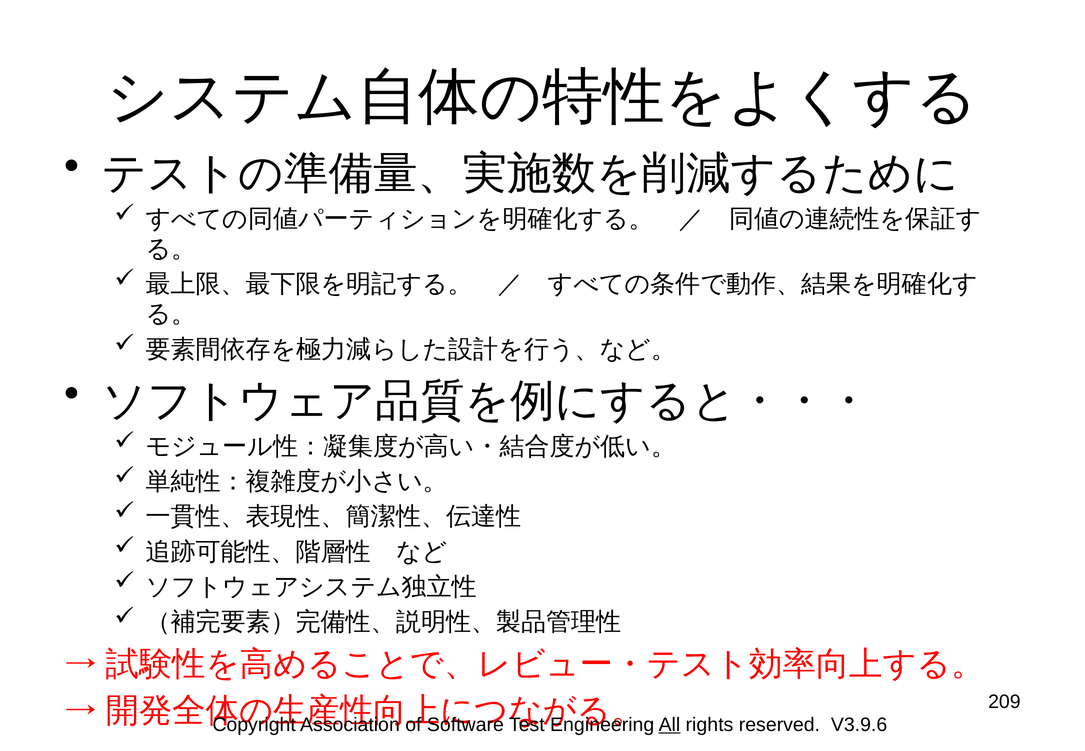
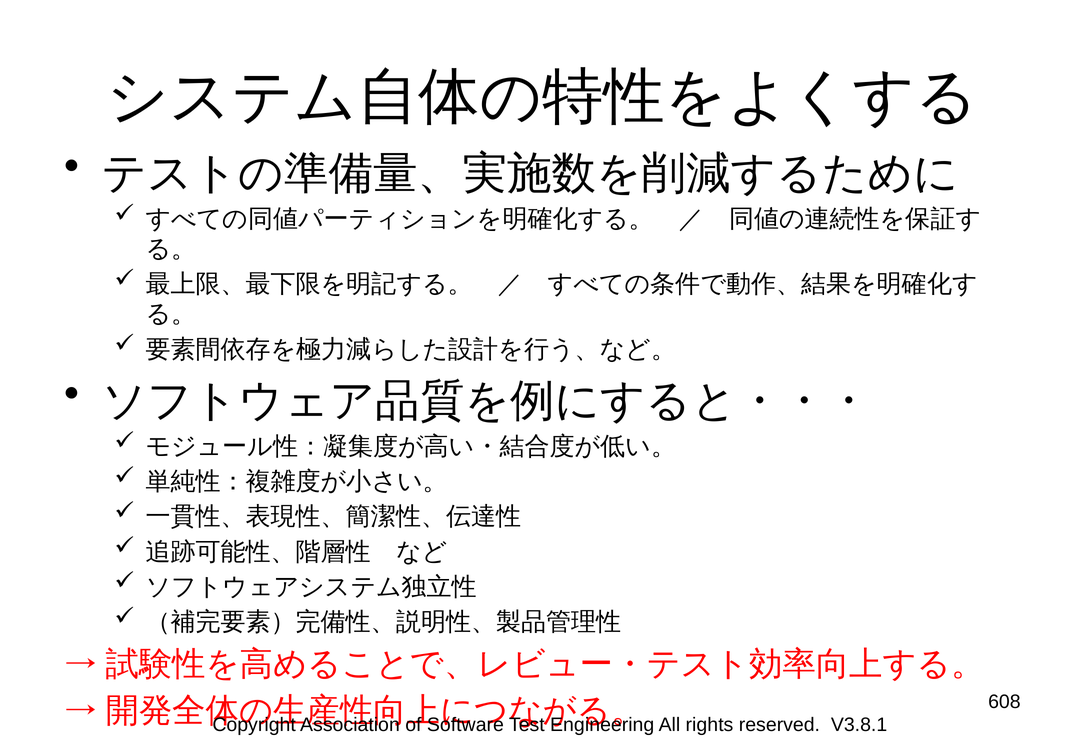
209: 209 -> 608 (1004, 702)
All underline: present -> none (669, 725)
V3.9.6: V3.9.6 -> V3.8.1 (859, 725)
